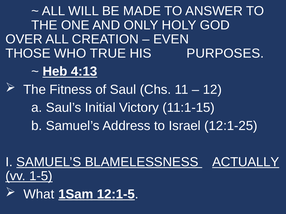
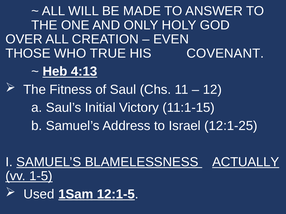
PURPOSES: PURPOSES -> COVENANT (225, 54)
What: What -> Used (39, 195)
